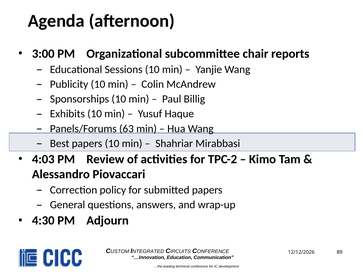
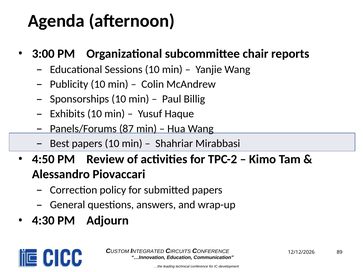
63: 63 -> 87 (126, 129)
4:03: 4:03 -> 4:50 (43, 159)
